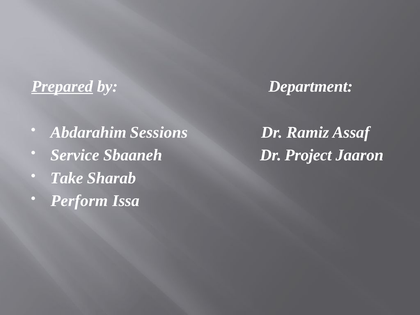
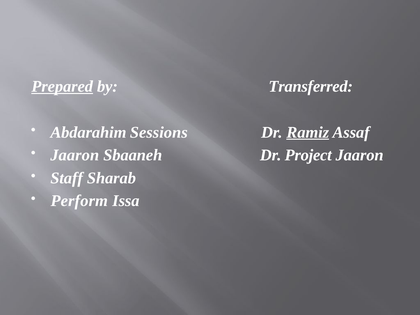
Department: Department -> Transferred (311, 87)
Ramiz underline: none -> present (308, 132)
Service: Service -> Jaaron (75, 155)
Take: Take -> Staff (67, 178)
